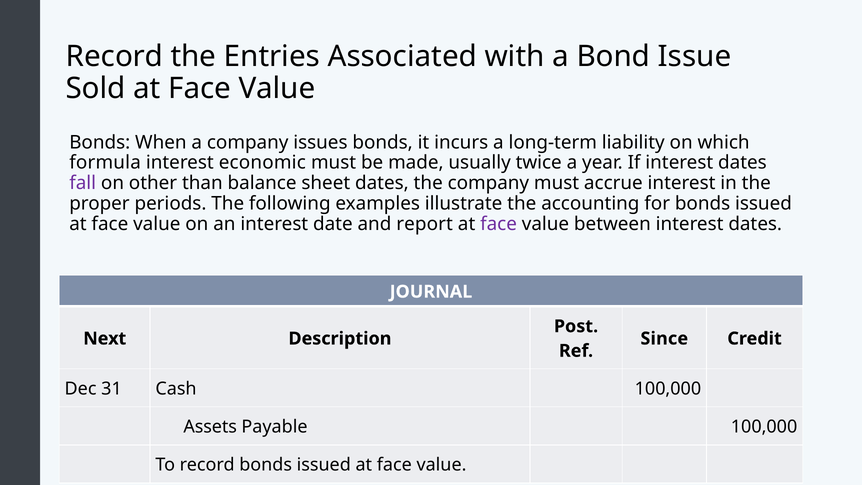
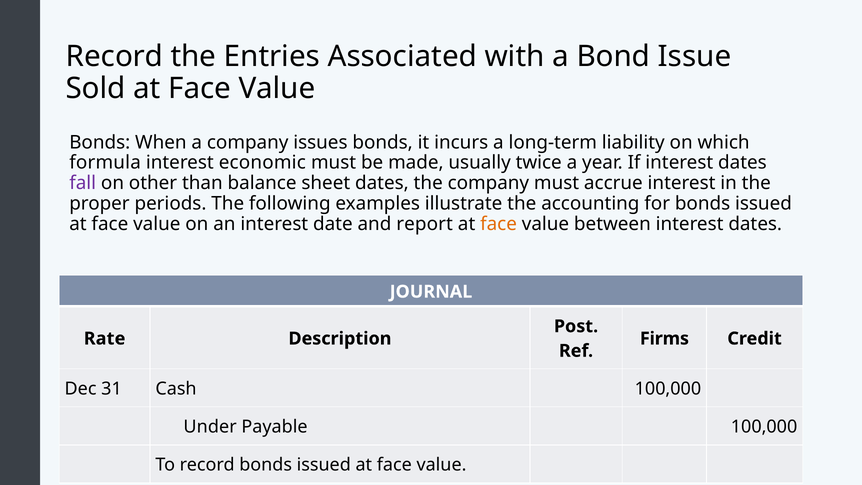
face colour: purple -> orange (499, 224)
Next: Next -> Rate (105, 338)
Since: Since -> Firms (664, 338)
Assets: Assets -> Under (210, 427)
